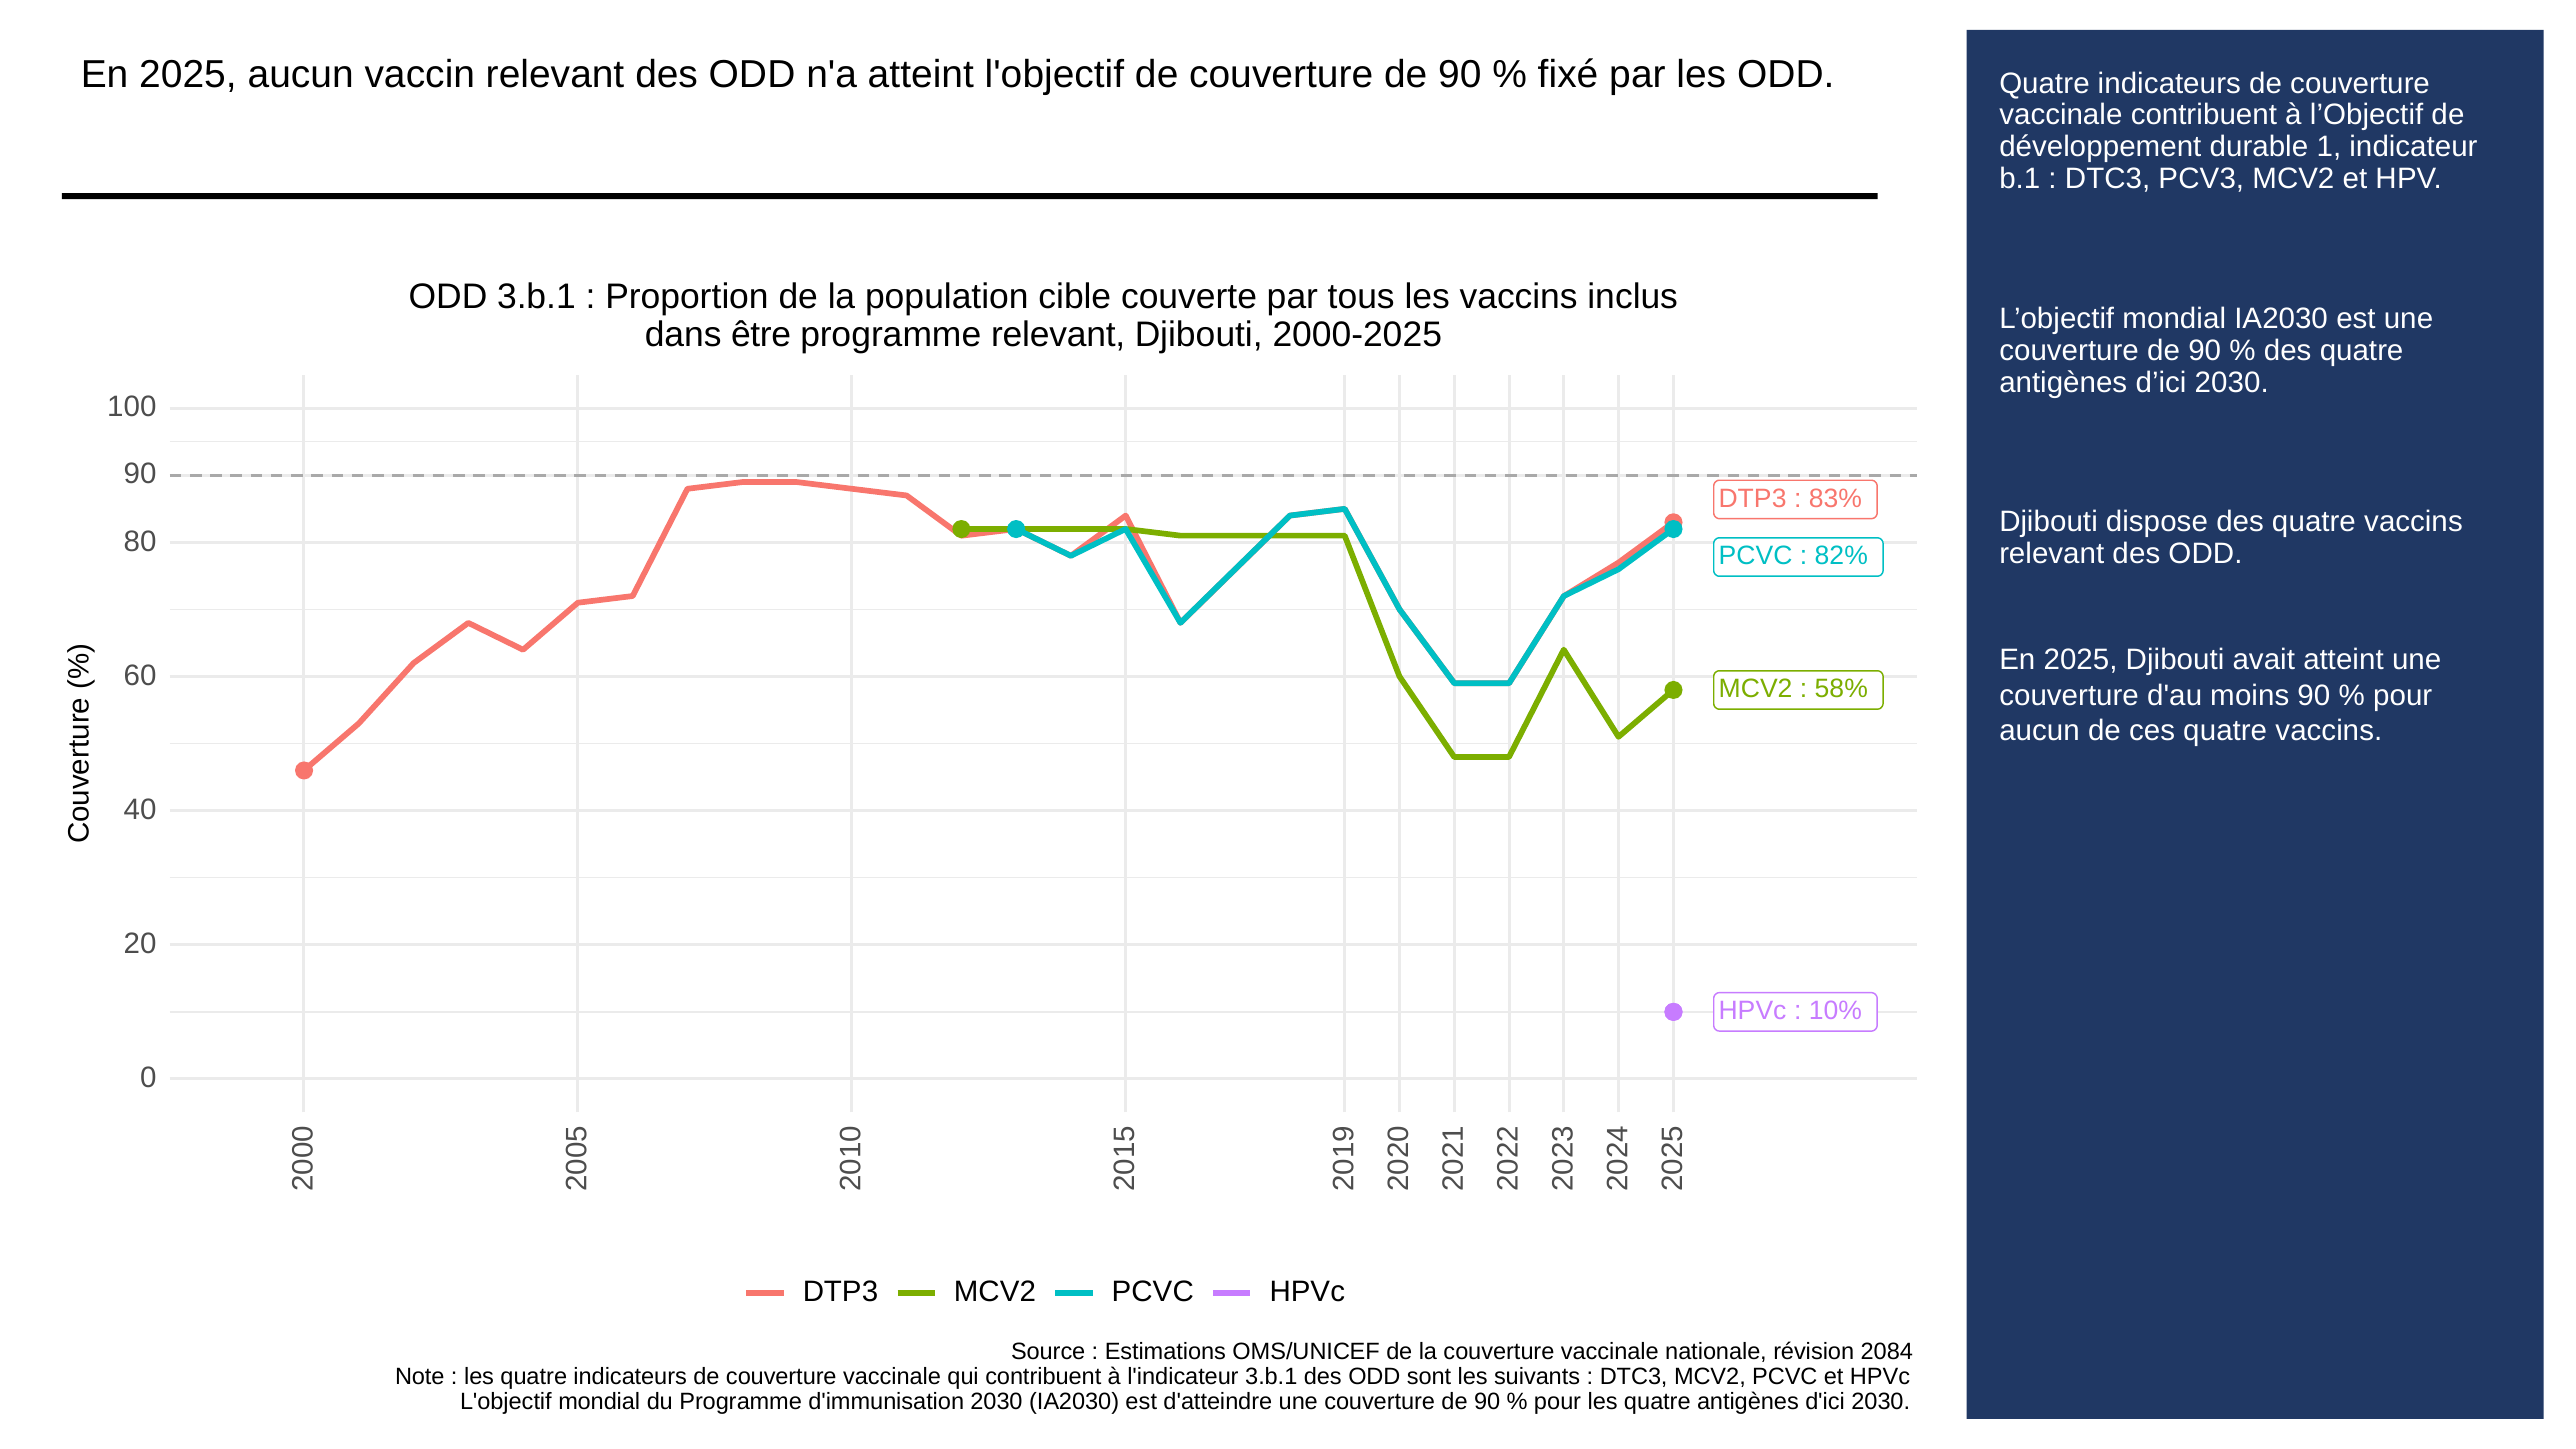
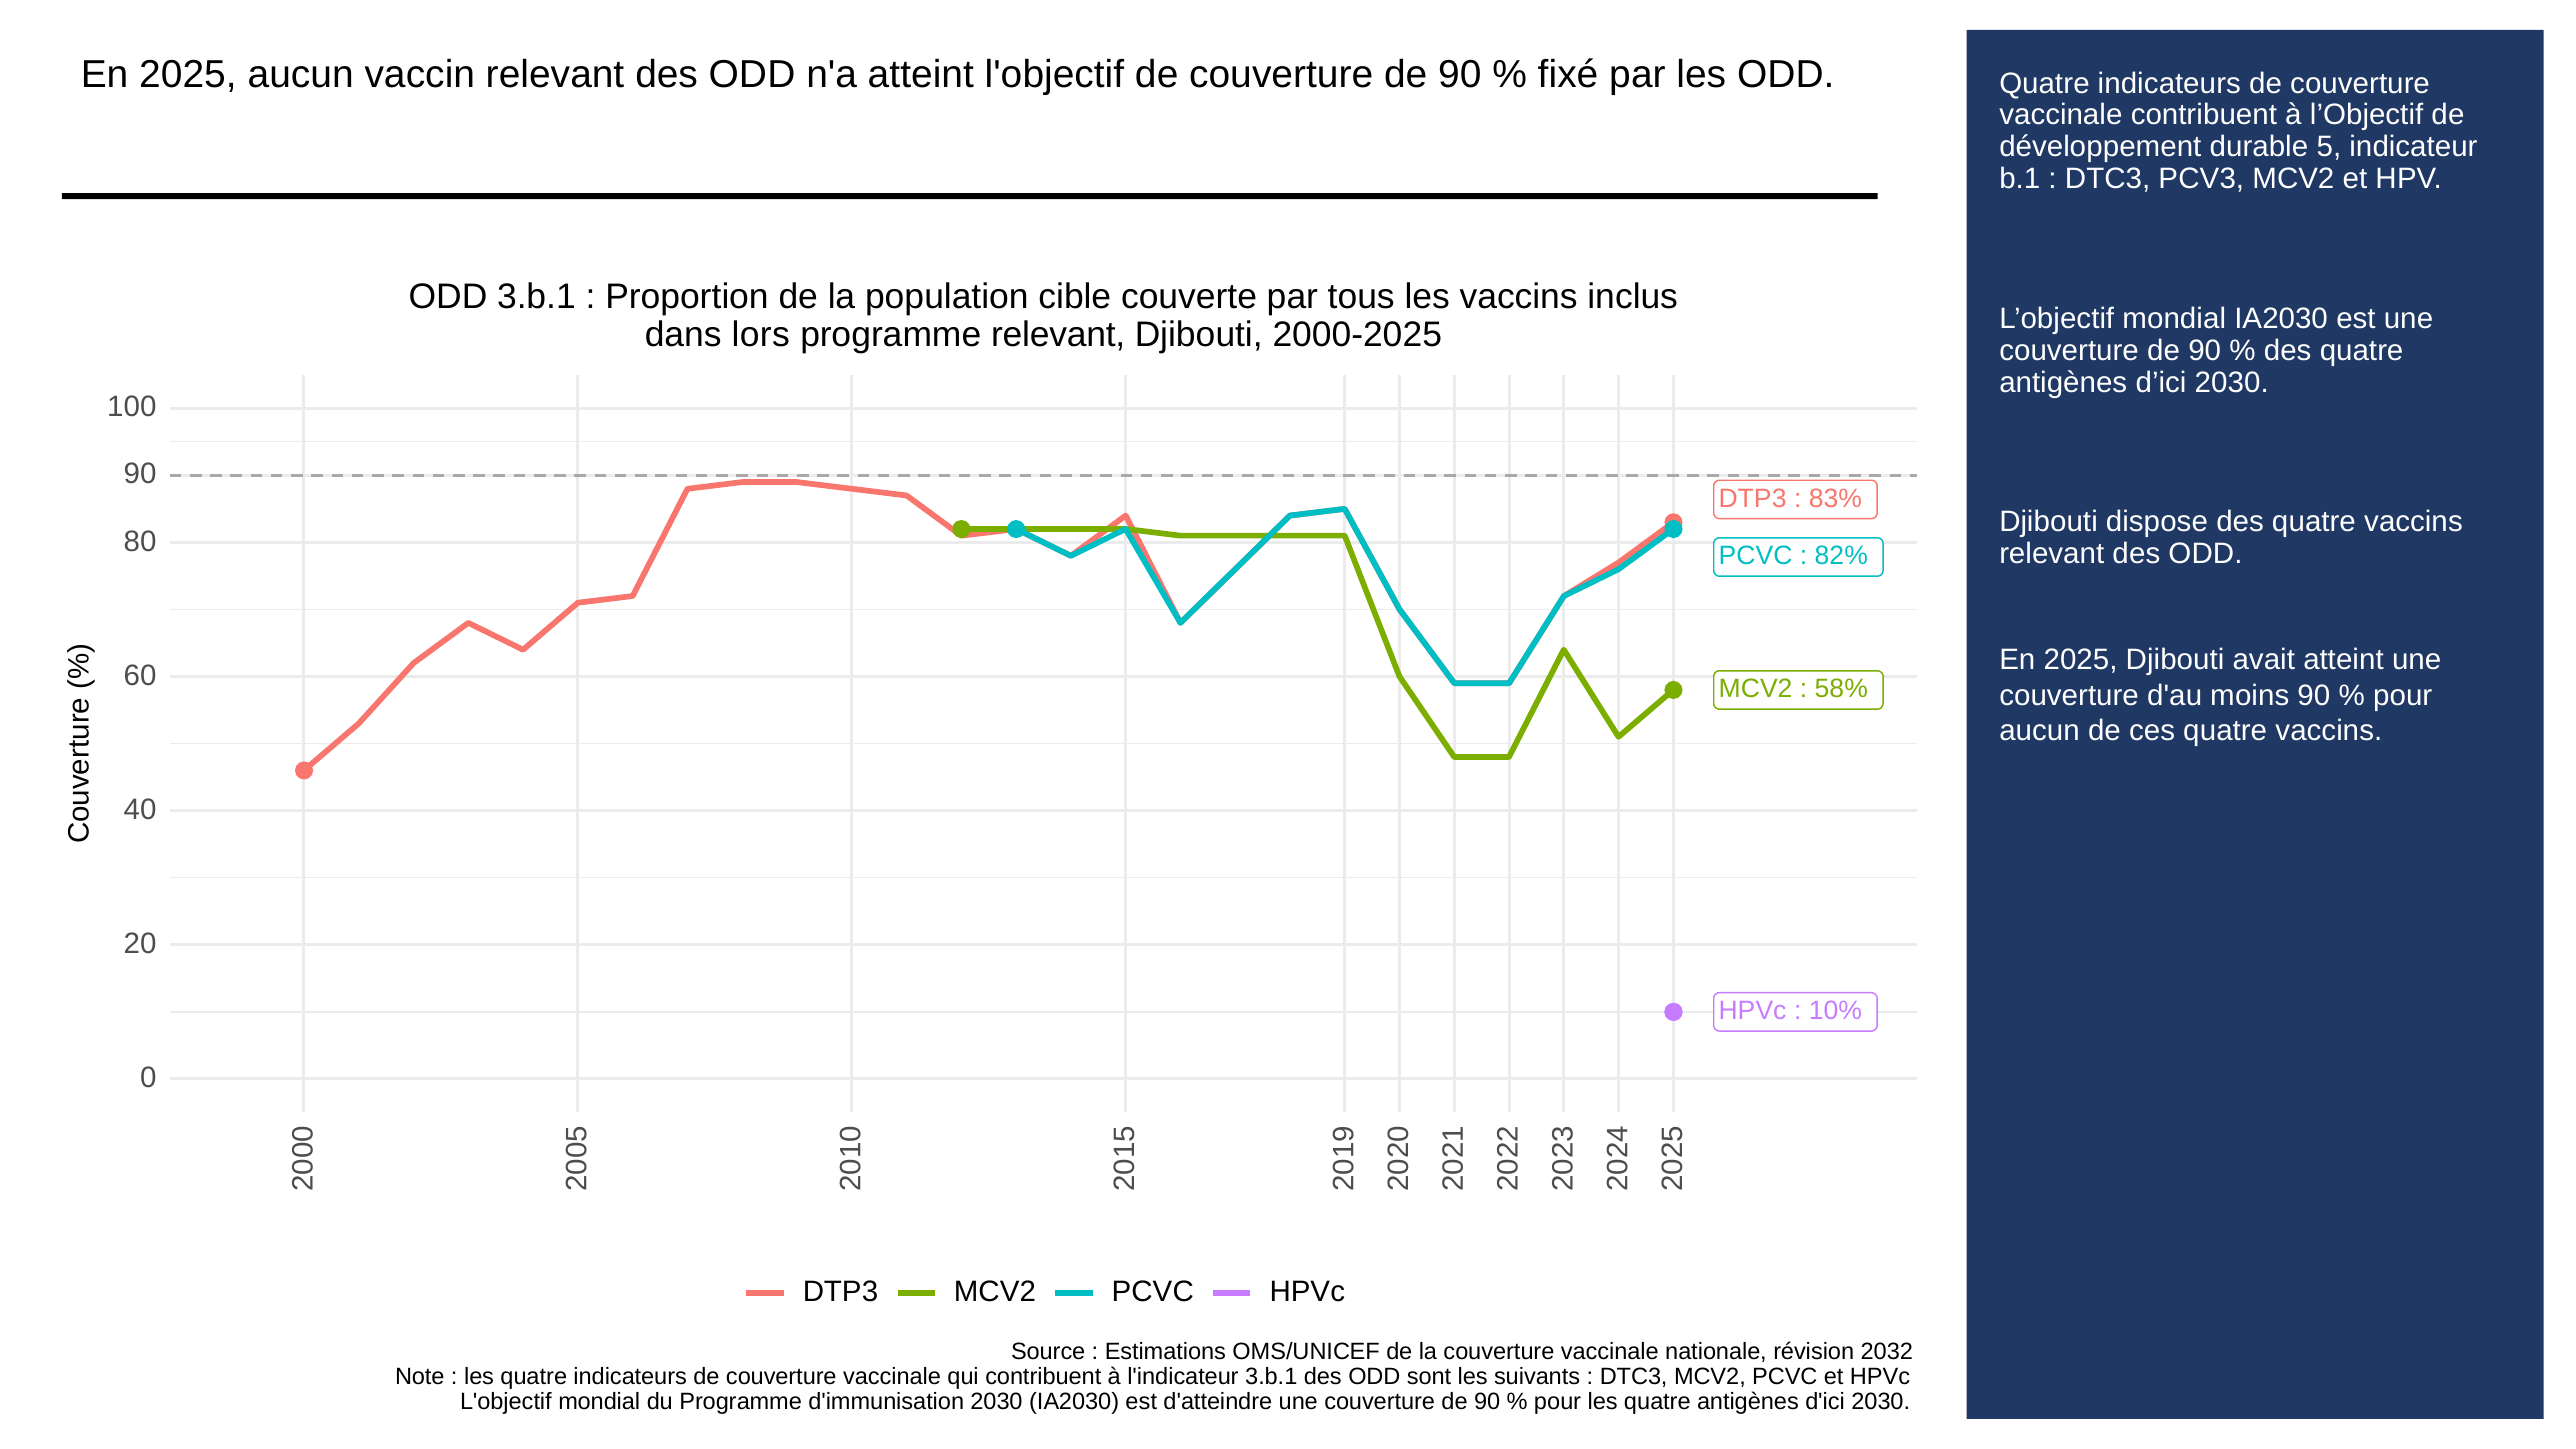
durable 1: 1 -> 5 (2329, 147)
être: être -> lors (761, 335)
2084: 2084 -> 2032 (1887, 1352)
